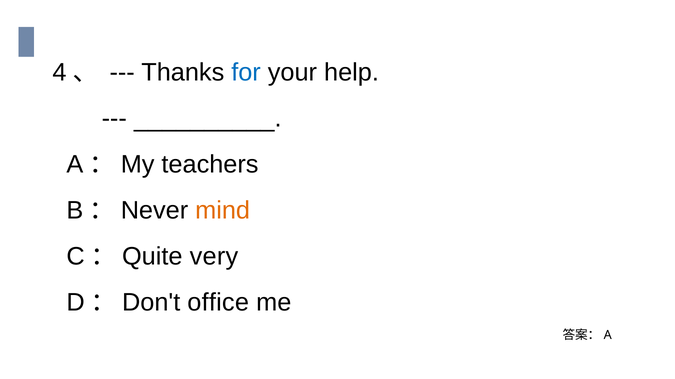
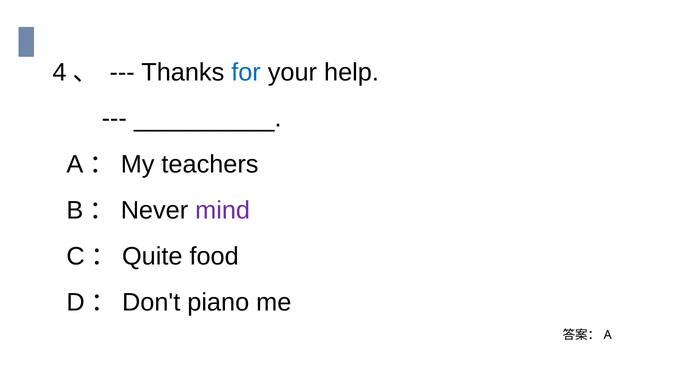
mind colour: orange -> purple (223, 211)
very: very -> food (214, 257)
office: office -> piano (218, 303)
